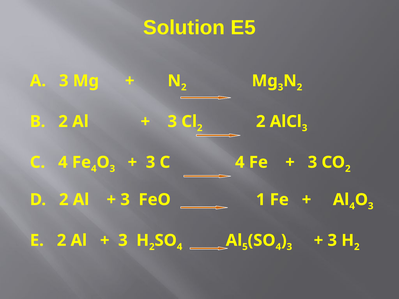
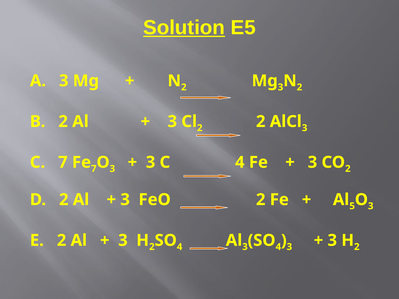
Solution underline: none -> present (184, 28)
4: 4 -> 7 (63, 162)
Fe 4: 4 -> 7 (94, 169)
FeO 1: 1 -> 2 (261, 200)
Al 4: 4 -> 5 (352, 206)
Al 5: 5 -> 3 (245, 247)
